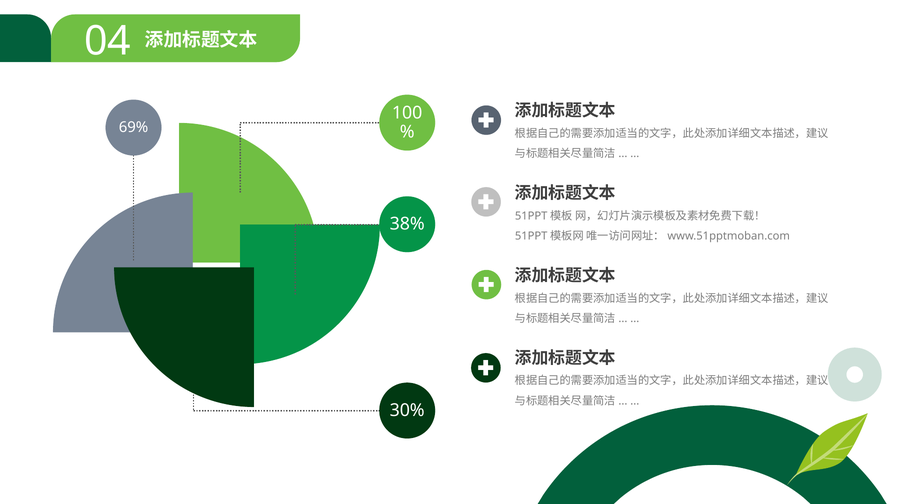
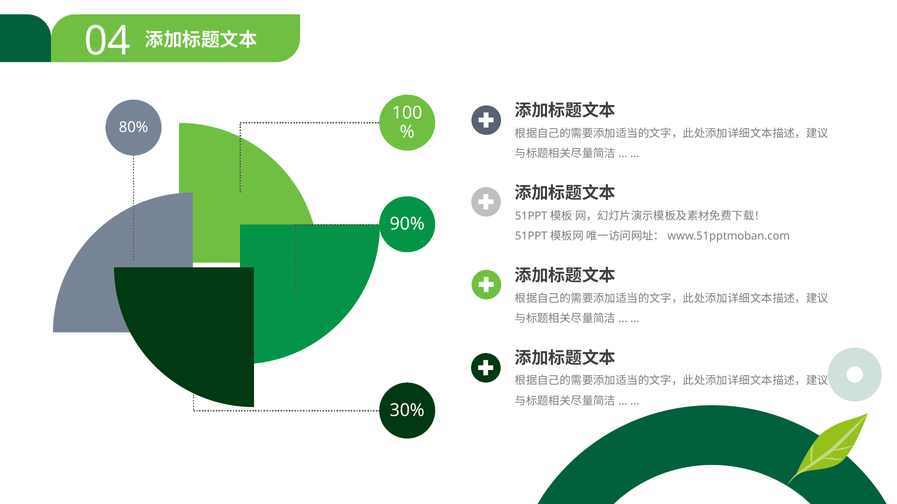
69%: 69% -> 80% (134, 128)
38%: 38% -> 90% (407, 224)
